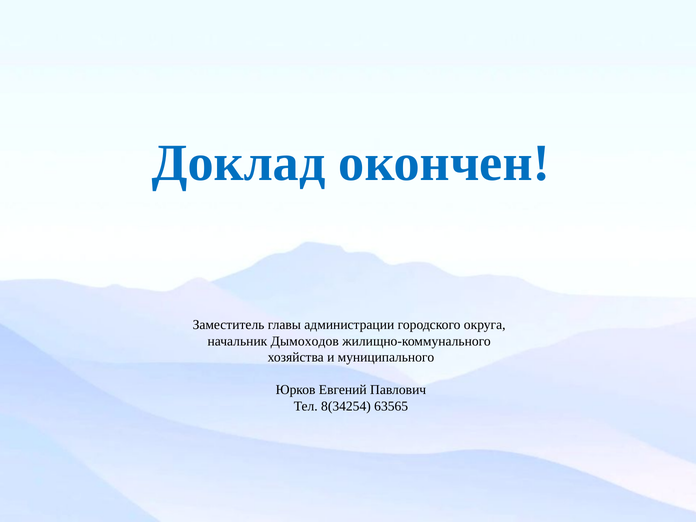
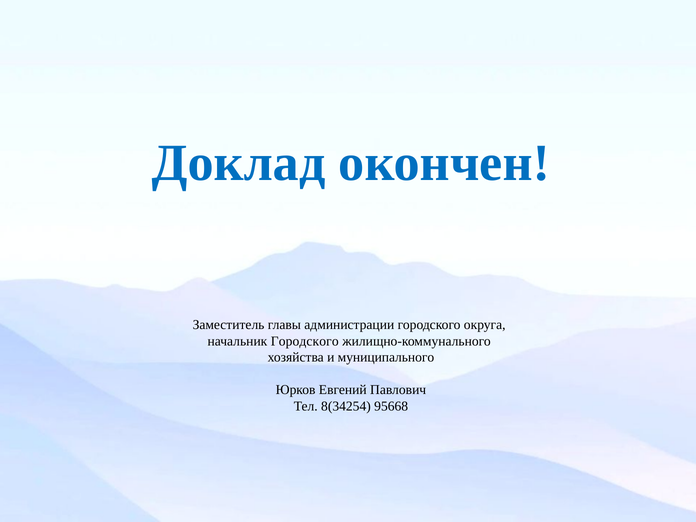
начальник Дымоходов: Дымоходов -> Городского (305, 341)
63565: 63565 -> 95668 (391, 406)
